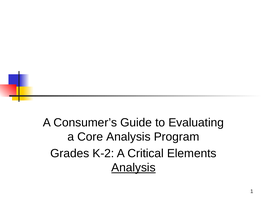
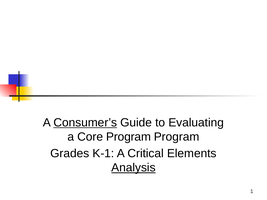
Consumer’s underline: none -> present (85, 123)
Core Analysis: Analysis -> Program (129, 137)
K-2: K-2 -> K-1 (103, 154)
